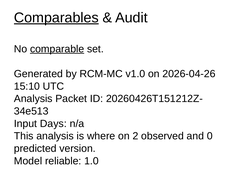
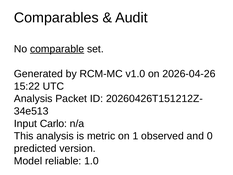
Comparables underline: present -> none (56, 18)
15:10: 15:10 -> 15:22 (27, 86)
Days: Days -> Carlo (53, 123)
where: where -> metric (101, 136)
2: 2 -> 1 (135, 136)
